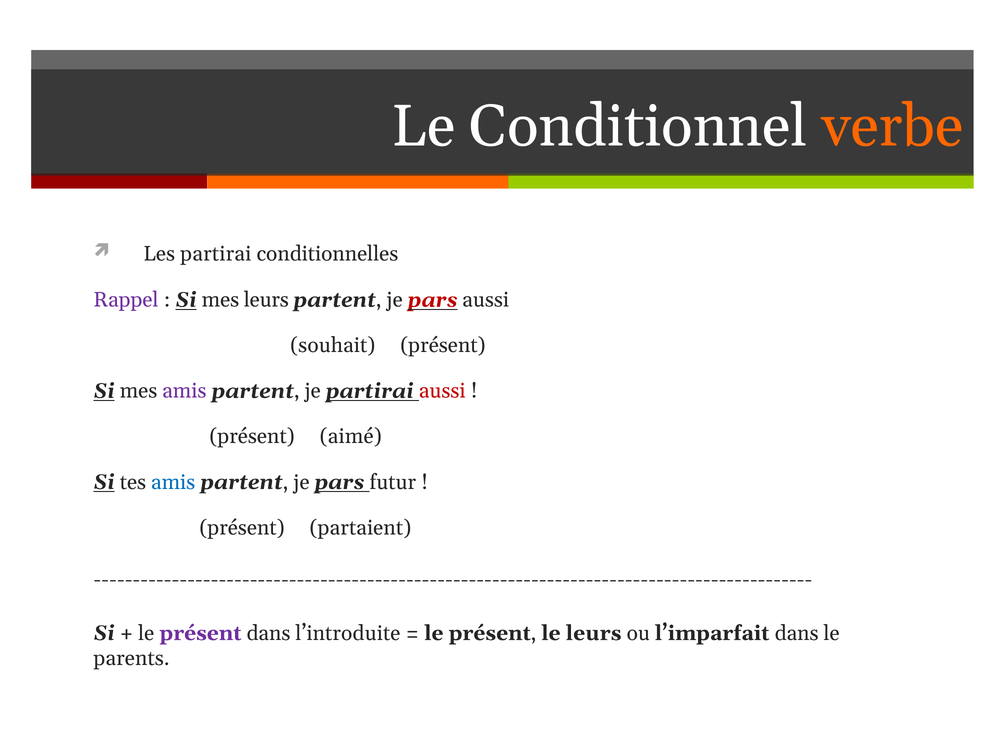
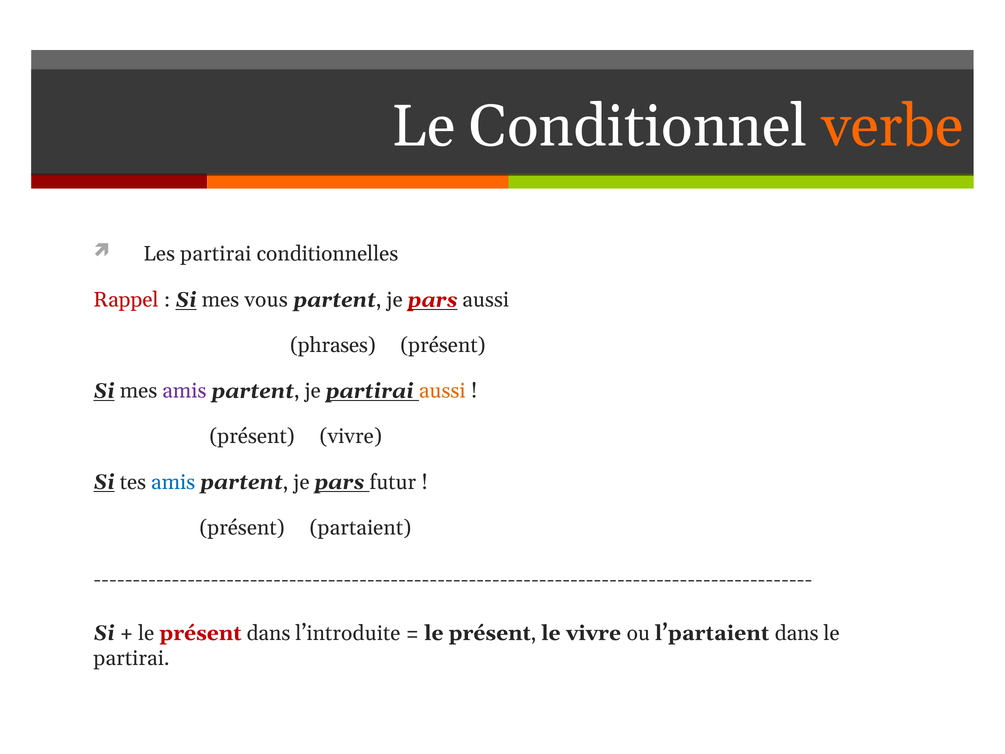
Rappel colour: purple -> red (126, 300)
mes leurs: leurs -> vous (266, 300)
souhait: souhait -> phrases (333, 345)
aussi colour: red -> orange (442, 391)
présent aimé: aimé -> vivre (351, 436)
présent colour: purple -> red (201, 633)
le leurs: leurs -> vivre (594, 633)
l’imparfait: l’imparfait -> l’partaient (712, 633)
parents: parents -> partirai (132, 658)
